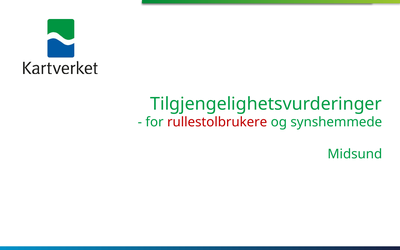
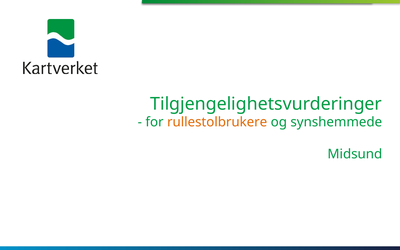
rullestolbrukere colour: red -> orange (217, 122)
